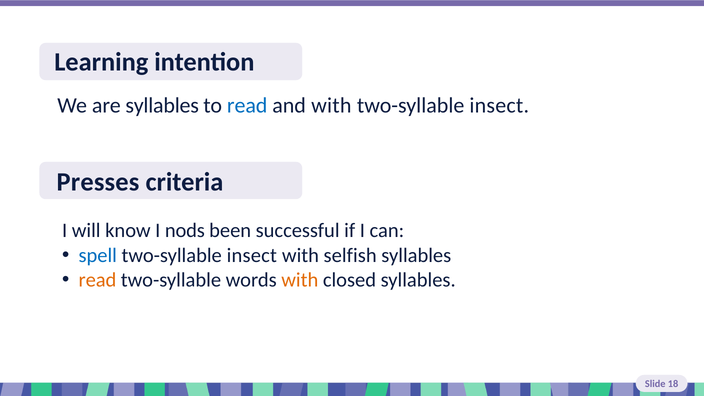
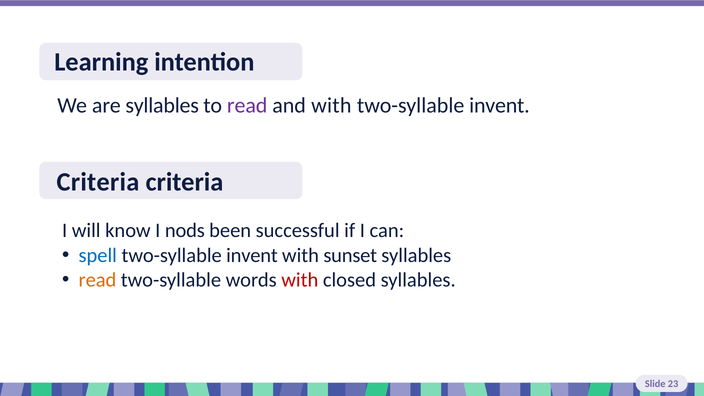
read colour: blue -> purple (247, 106)
insect: insect -> invent (499, 106)
Presses: Presses -> Criteria (98, 182)
insect: insect -> invent (252, 255)
selfish: selfish -> sunset (350, 255)
with colour: orange -> red (300, 280)
18: 18 -> 23 (673, 384)
